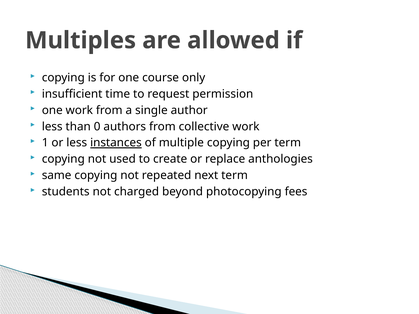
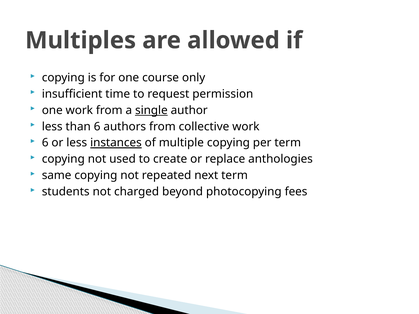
single underline: none -> present (151, 110)
than 0: 0 -> 6 (97, 127)
1: 1 -> 6 (45, 143)
